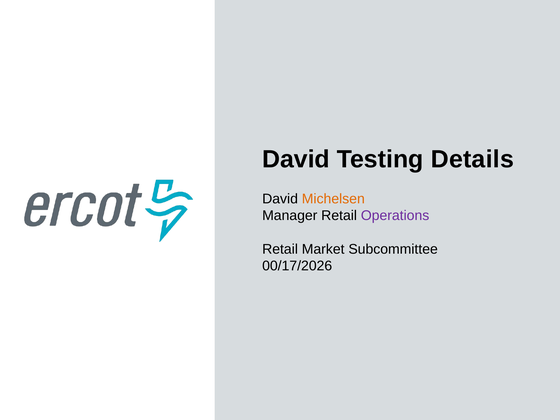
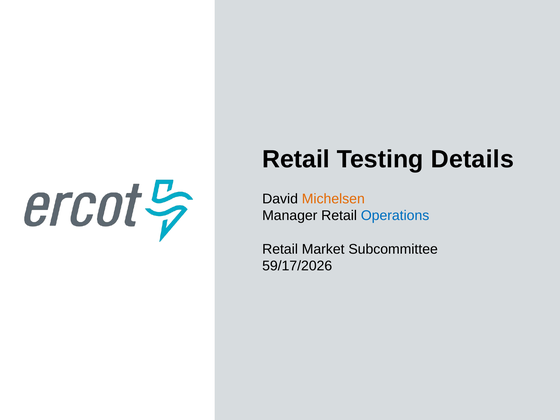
David: David -> Retail (296, 159)
Operations colour: purple -> blue (395, 216)
00/17/2026: 00/17/2026 -> 59/17/2026 (297, 266)
